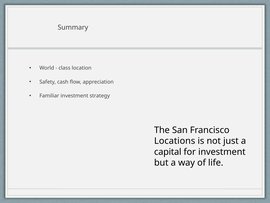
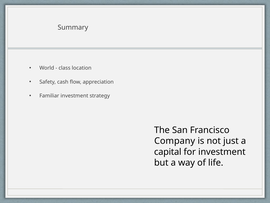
Locations: Locations -> Company (175, 141)
